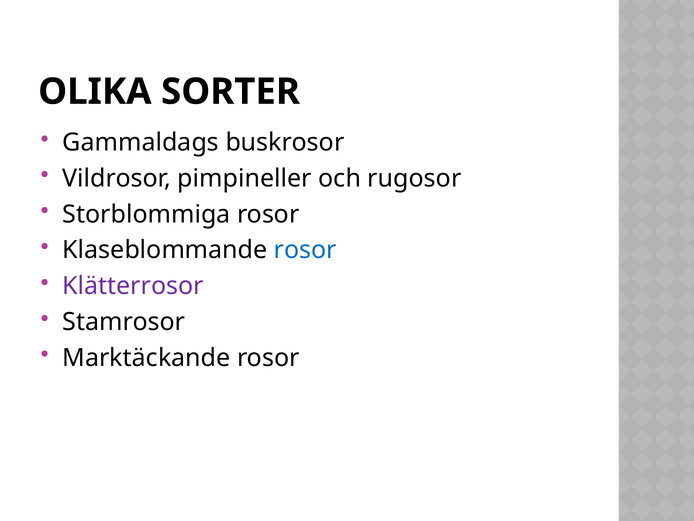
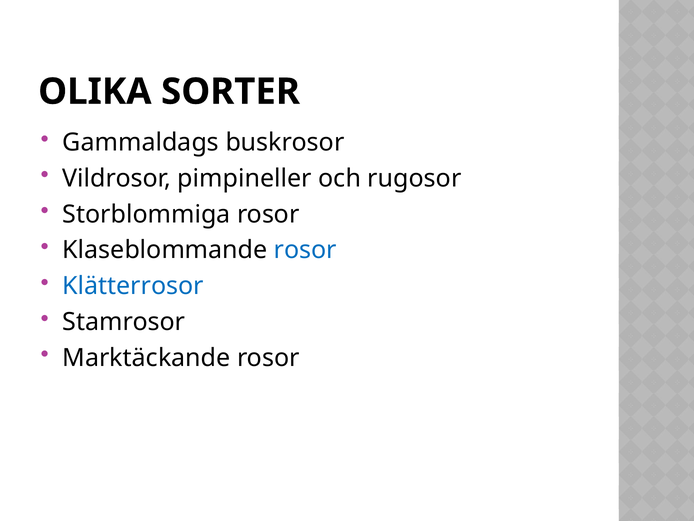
Klätterrosor colour: purple -> blue (133, 286)
